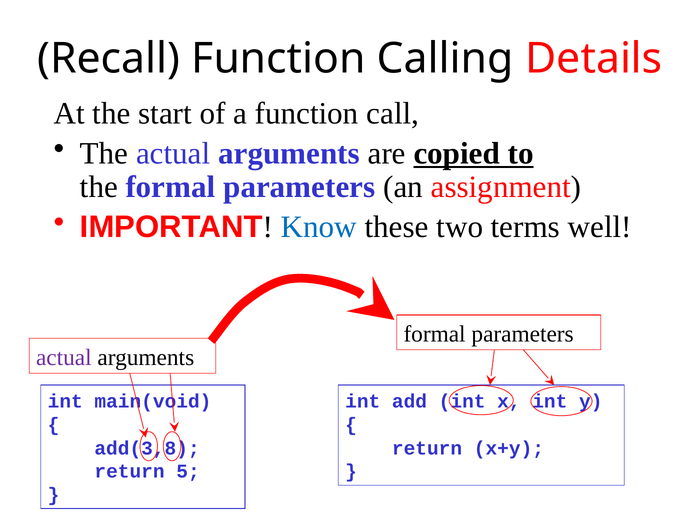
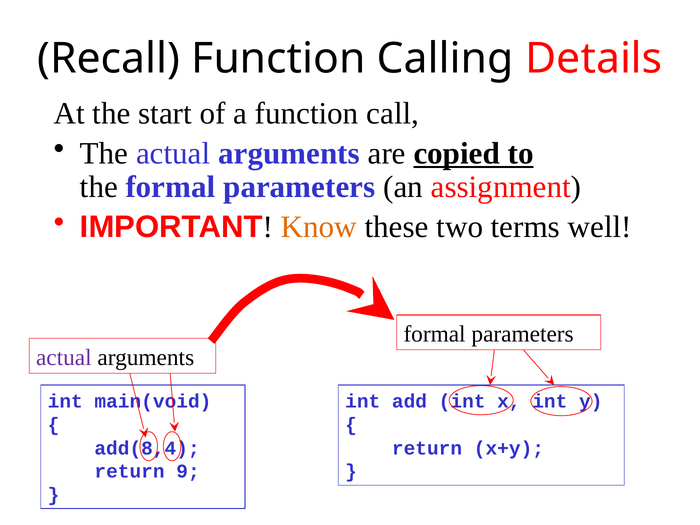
Know colour: blue -> orange (319, 227)
add(3,8: add(3,8 -> add(8,4 (147, 448)
5: 5 -> 9 (188, 472)
